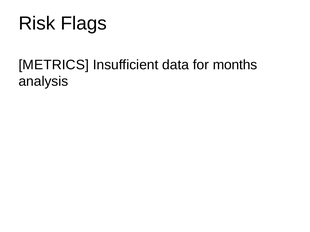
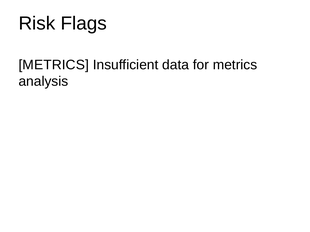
for months: months -> metrics (235, 65)
